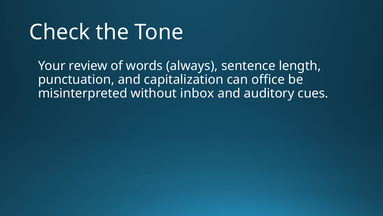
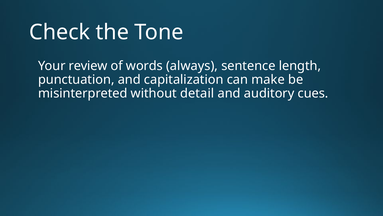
office: office -> make (268, 79)
inbox: inbox -> detail (197, 93)
